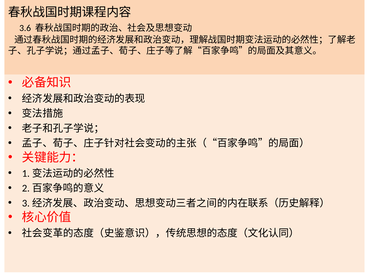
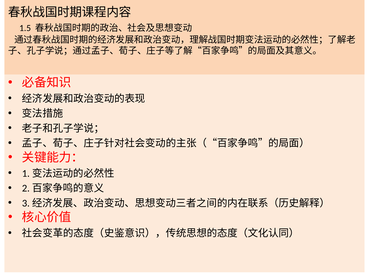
3.6: 3.6 -> 1.5 (25, 28)
